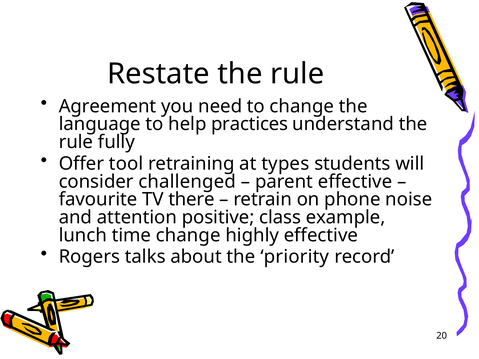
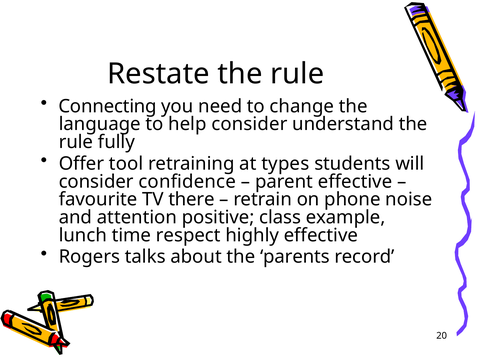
Agreement: Agreement -> Connecting (108, 106)
help practices: practices -> consider (249, 124)
challenged: challenged -> confidence (187, 182)
time change: change -> respect (188, 235)
priority: priority -> parents (295, 257)
